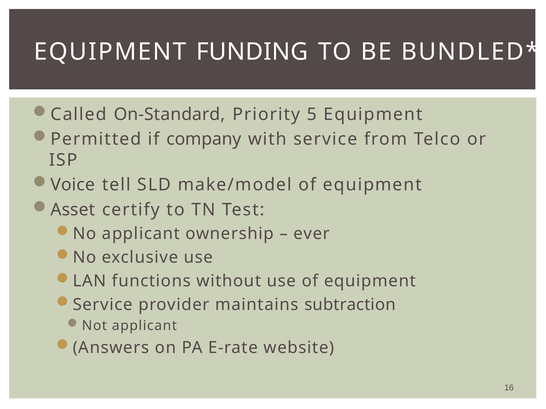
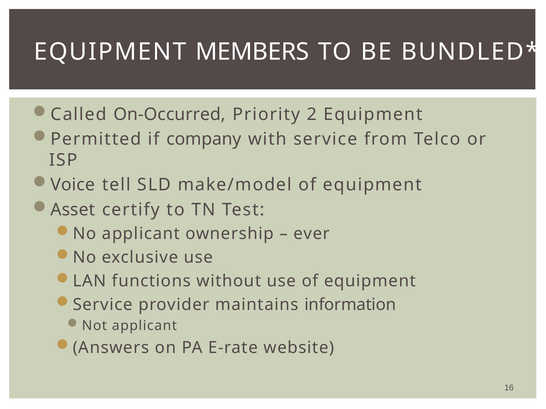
FUNDING: FUNDING -> MEMBERS (252, 52)
On-Standard: On-Standard -> On-Occurred (169, 115)
5: 5 -> 2 (312, 115)
subtraction: subtraction -> information (350, 305)
